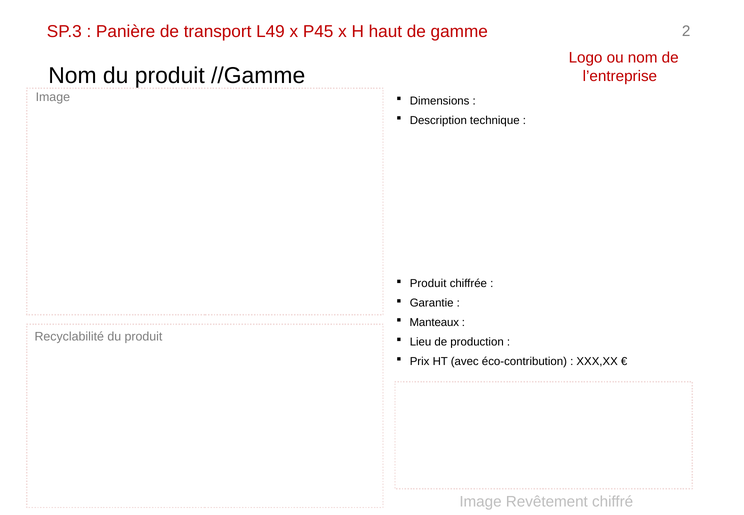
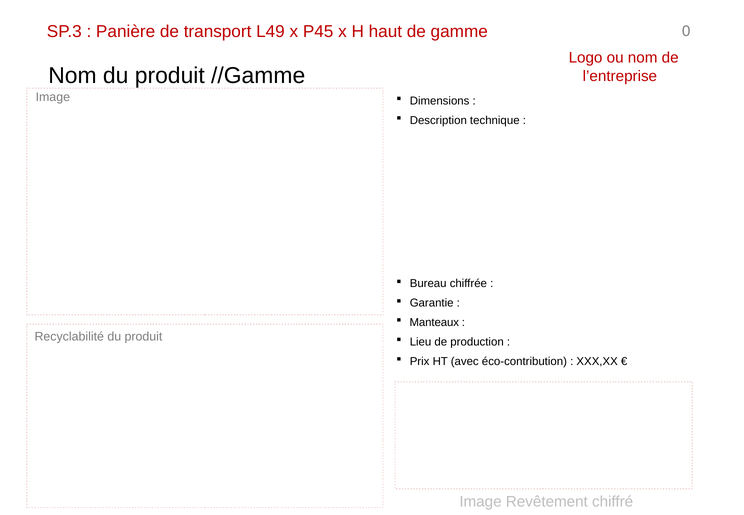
2: 2 -> 0 (686, 31)
Produit: Produit -> Bureau (428, 284)
